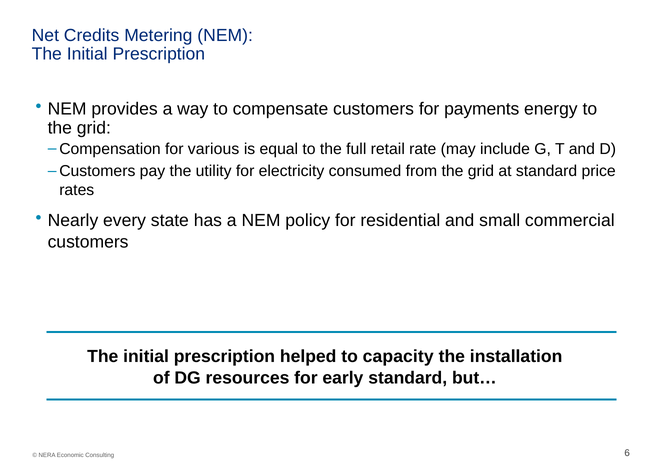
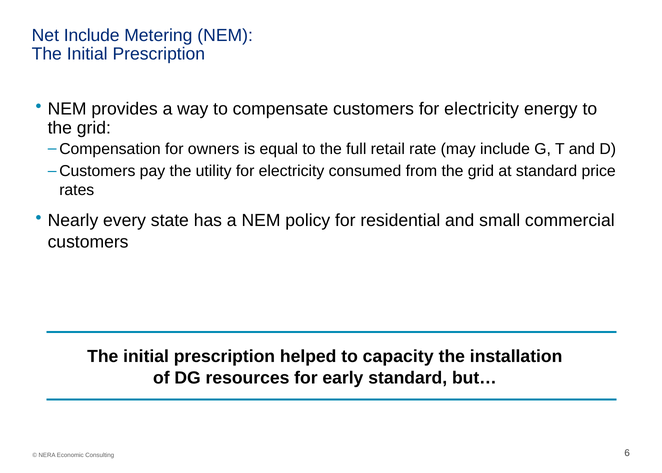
Net Credits: Credits -> Include (92, 36)
customers for payments: payments -> electricity (482, 109)
various: various -> owners (214, 149)
